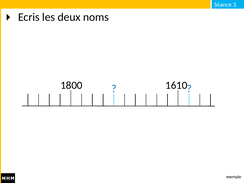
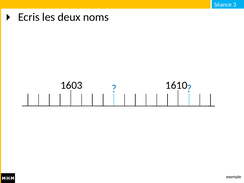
1800: 1800 -> 1603 (71, 85)
